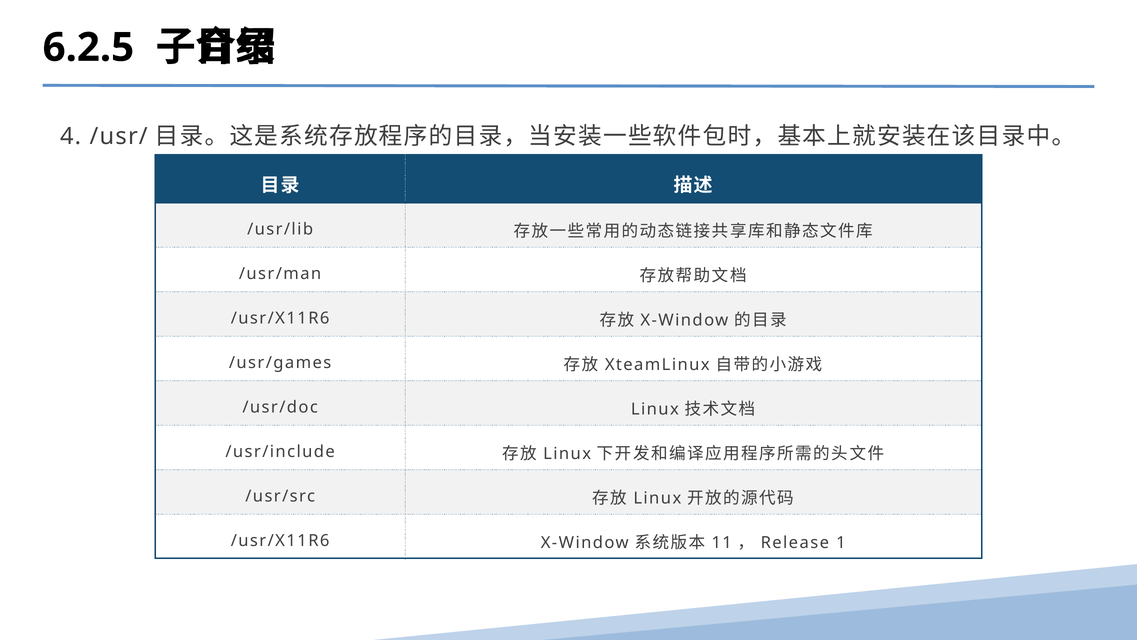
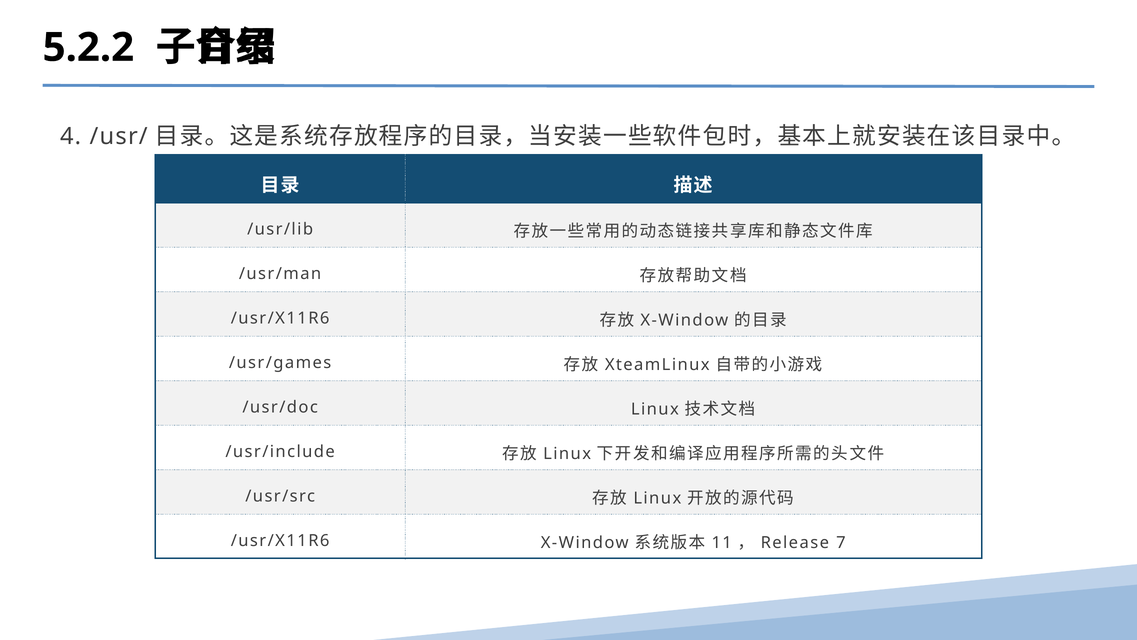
6.2.5: 6.2.5 -> 5.2.2 (88, 48)
1: 1 -> 7 (841, 542)
